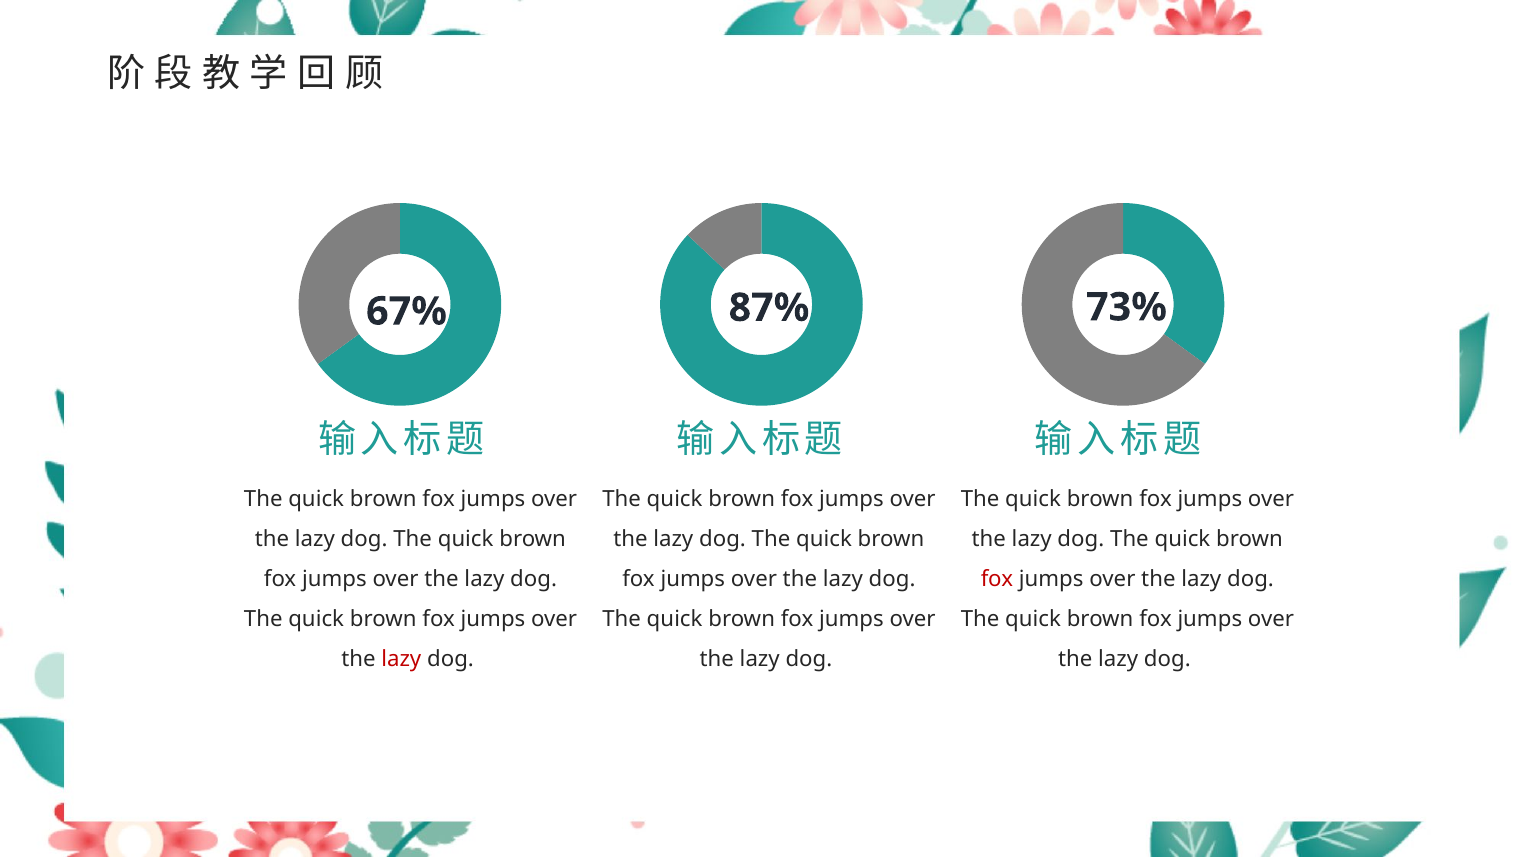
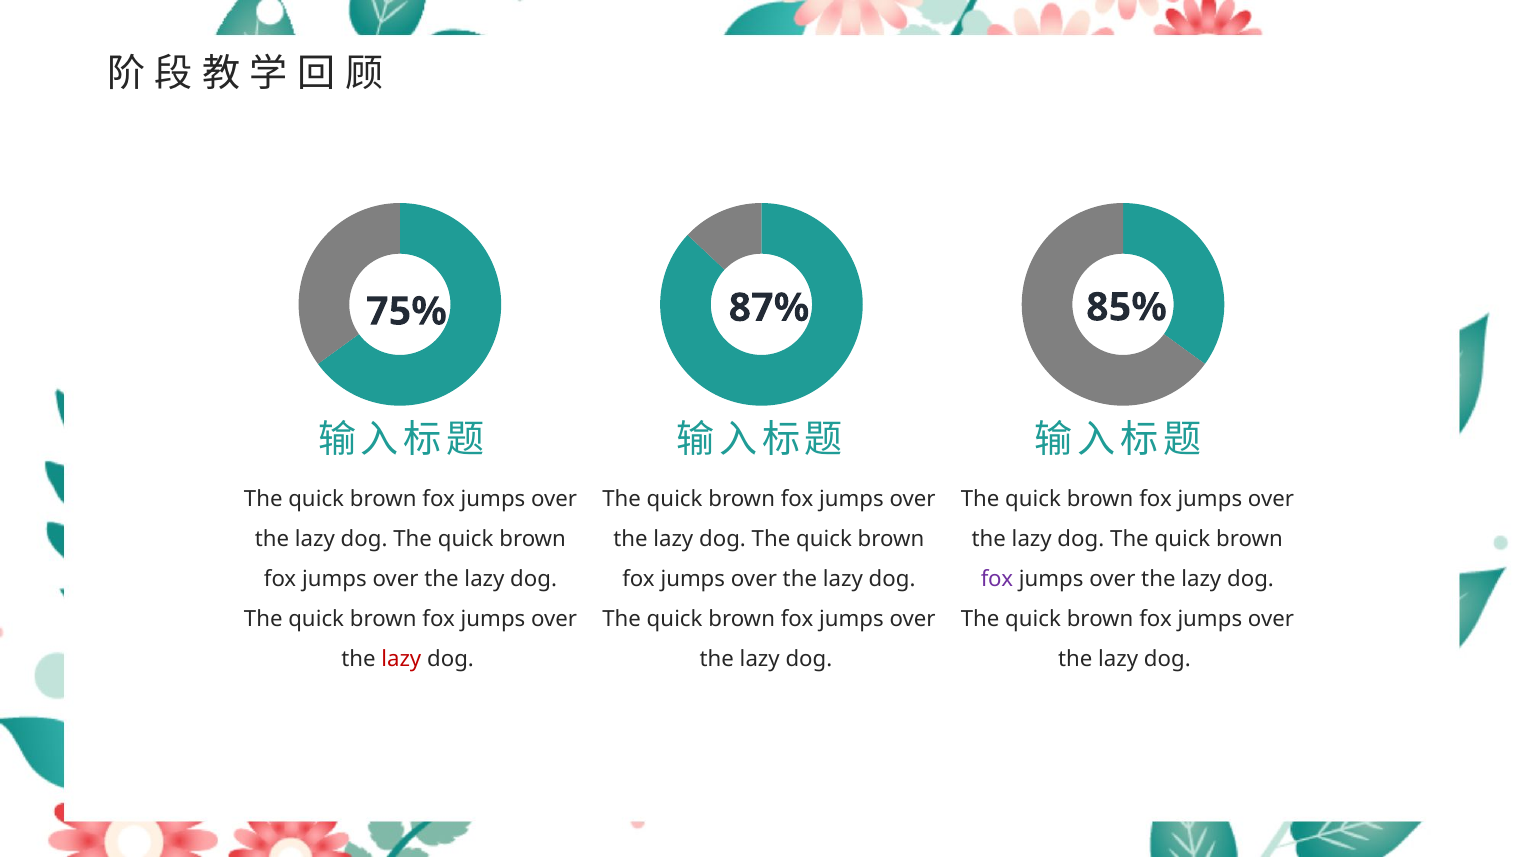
67%: 67% -> 75% (406, 311)
73%: 73% -> 85% (1127, 307)
fox colour: red -> purple (997, 579)
